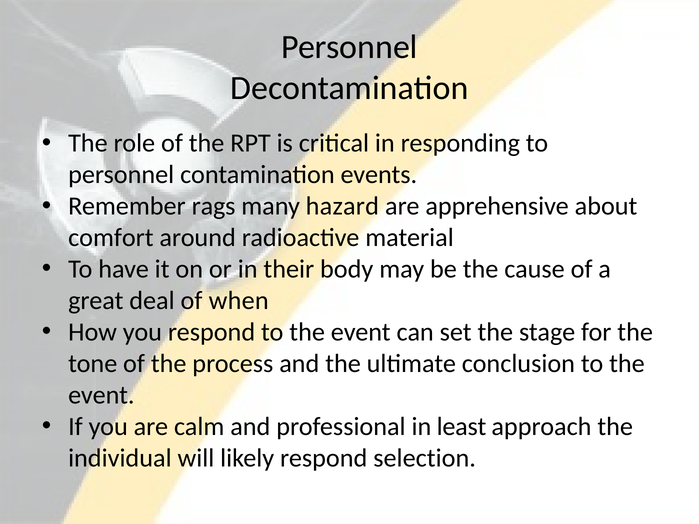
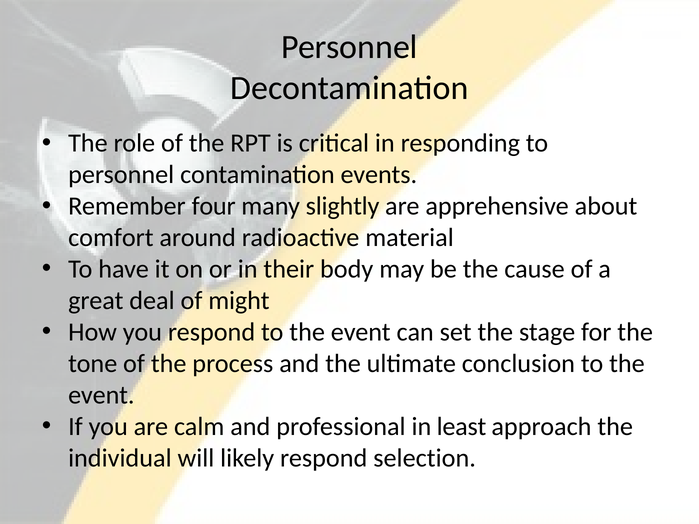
rags: rags -> four (214, 206)
hazard: hazard -> slightly (343, 206)
when: when -> might (239, 301)
